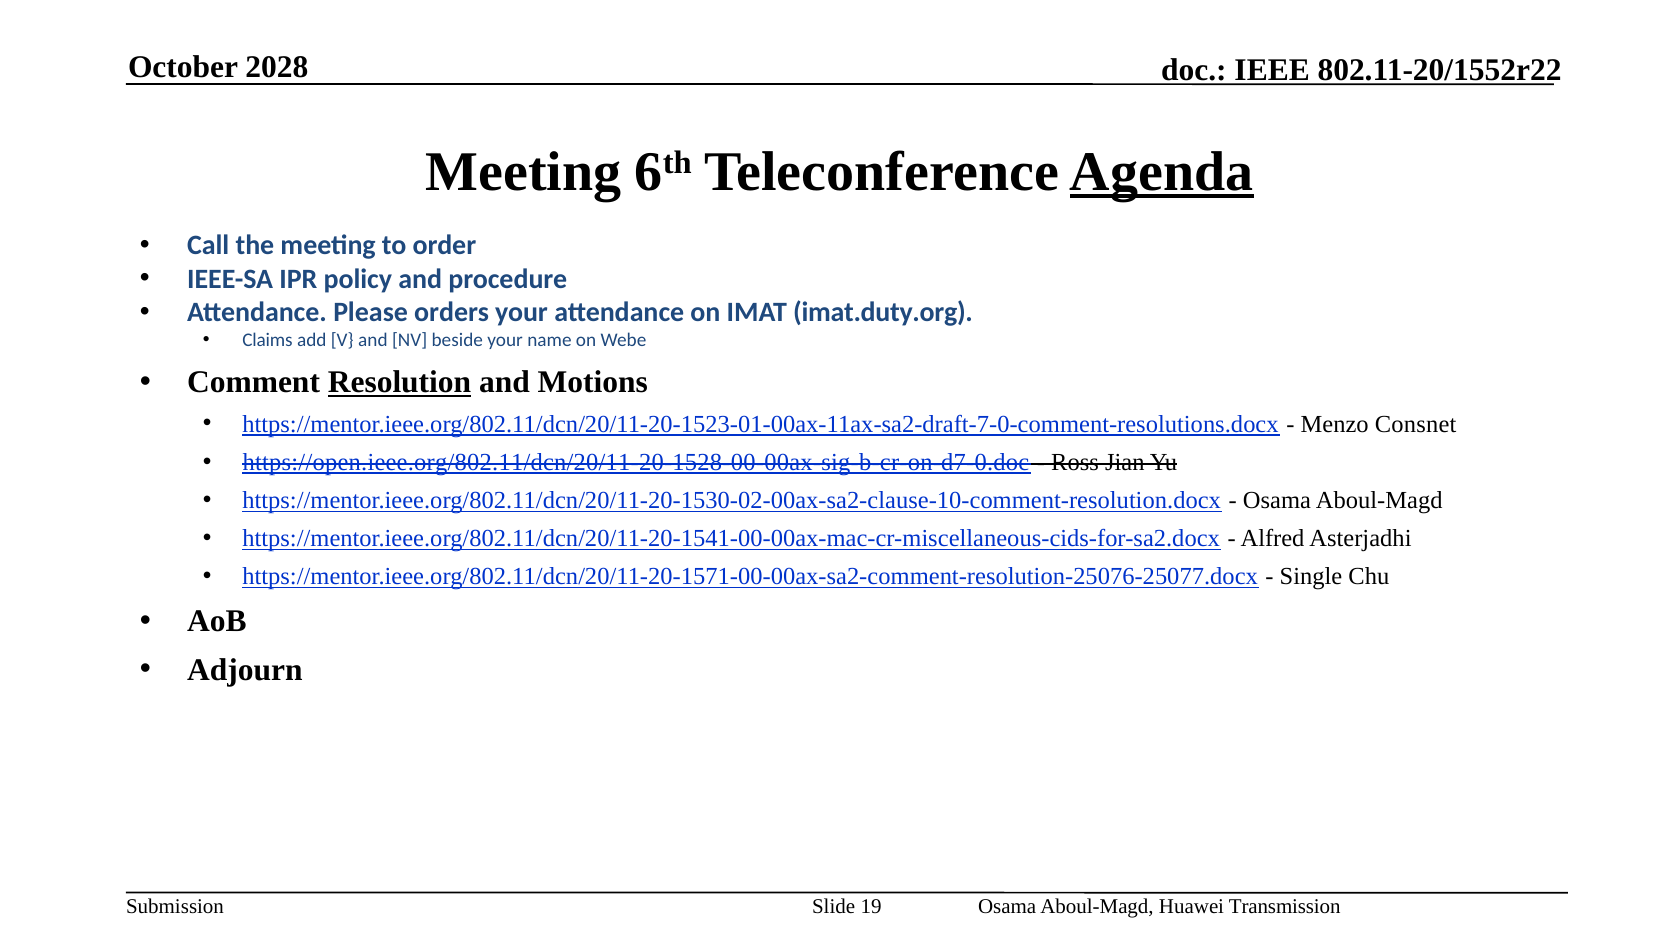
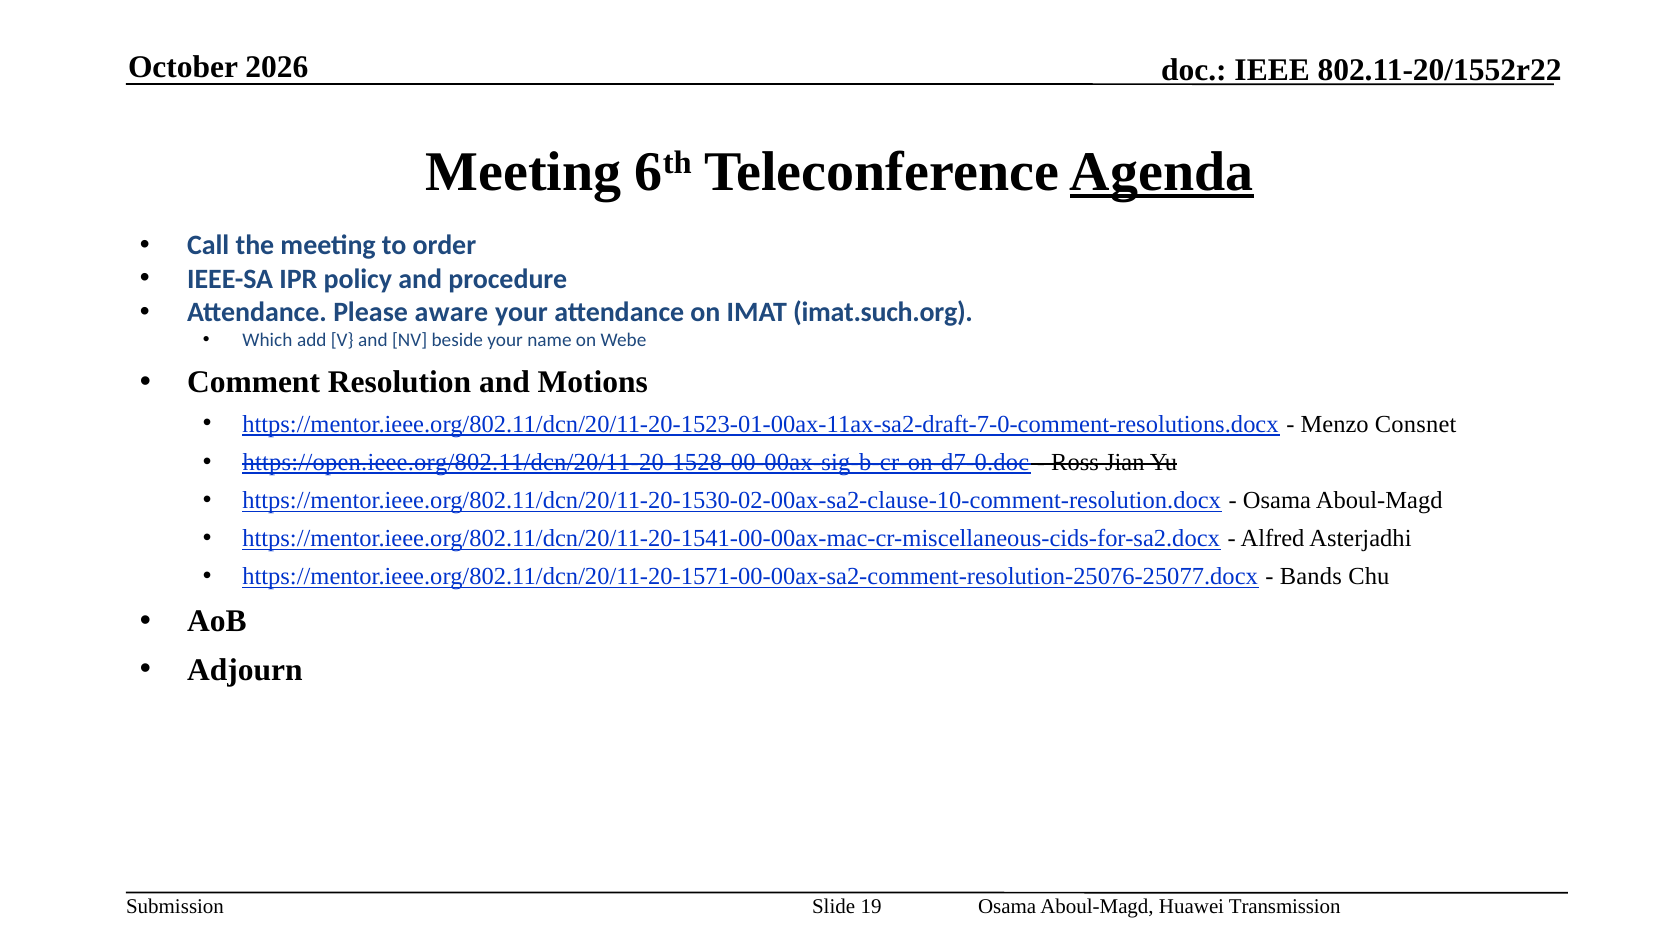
2028: 2028 -> 2026 (277, 67)
orders: orders -> aware (451, 313)
imat.duty.org: imat.duty.org -> imat.such.org (883, 313)
Claims: Claims -> Which (267, 340)
Resolution underline: present -> none (400, 382)
Single: Single -> Bands (1311, 577)
